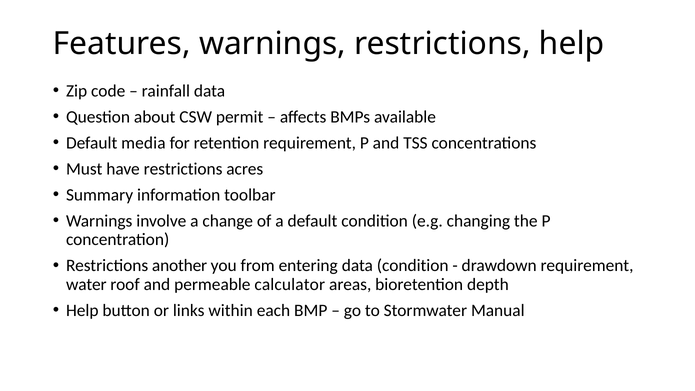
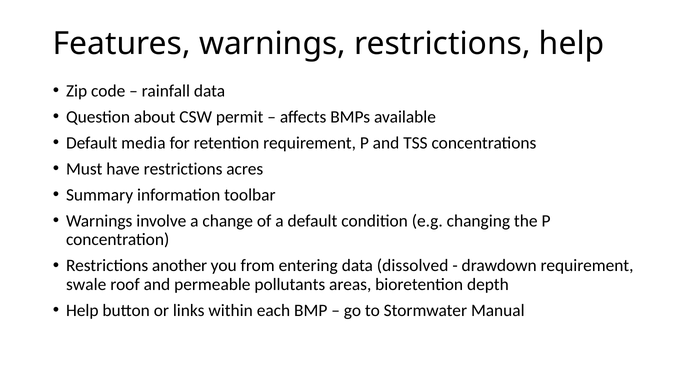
data condition: condition -> dissolved (413, 266)
water: water -> swale (86, 284)
calculator: calculator -> pollutants (290, 284)
